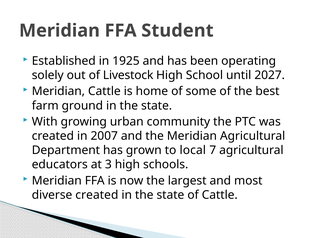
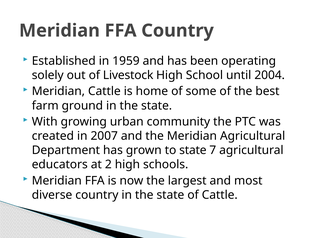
FFA Student: Student -> Country (178, 31)
1925: 1925 -> 1959 (126, 61)
2027: 2027 -> 2004 (270, 75)
to local: local -> state (193, 151)
3: 3 -> 2 (108, 165)
diverse created: created -> country (97, 195)
